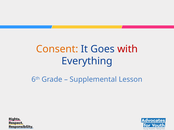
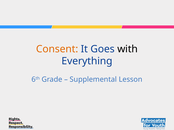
with colour: red -> black (128, 49)
